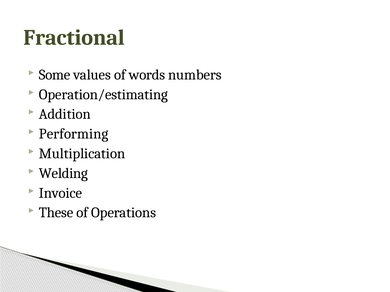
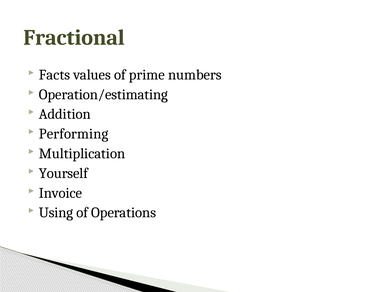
Some: Some -> Facts (55, 75)
words: words -> prime (147, 75)
Welding: Welding -> Yourself (63, 174)
These: These -> Using (56, 213)
